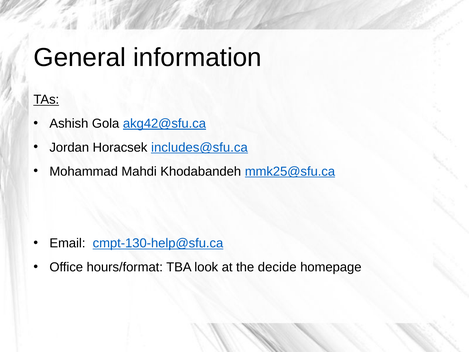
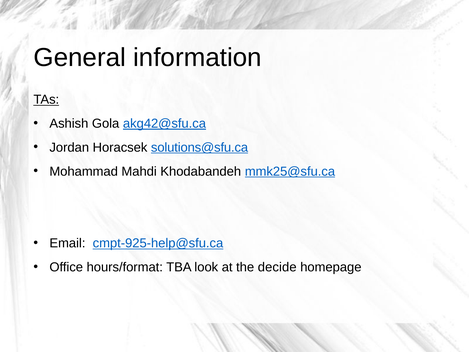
includes@sfu.ca: includes@sfu.ca -> solutions@sfu.ca (200, 147)
cmpt-130-help@sfu.ca: cmpt-130-help@sfu.ca -> cmpt-925-help@sfu.ca (158, 243)
